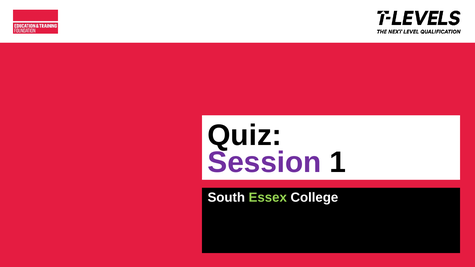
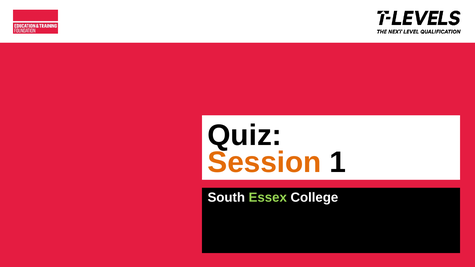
Session colour: purple -> orange (265, 162)
